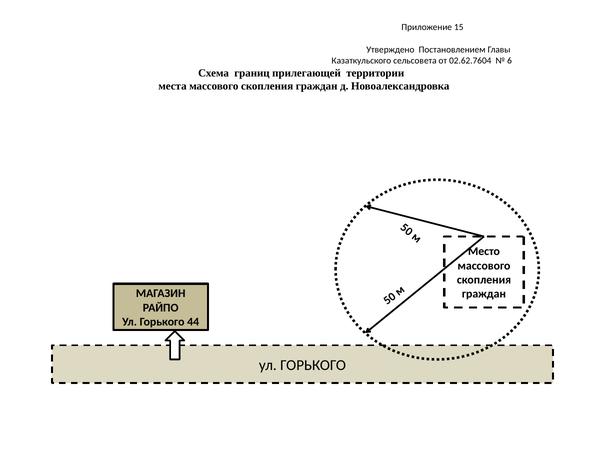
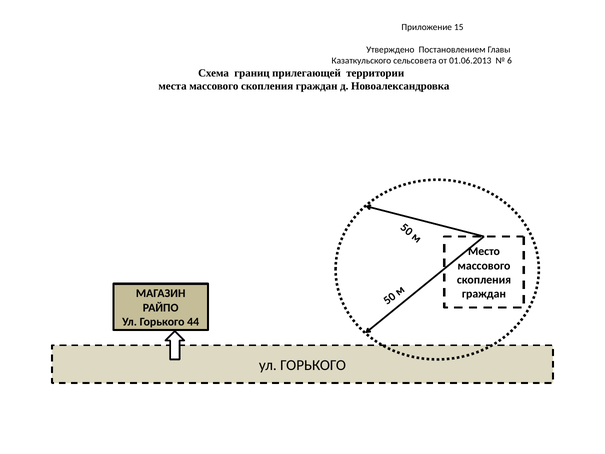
02.62.7604: 02.62.7604 -> 01.06.2013 (470, 61)
